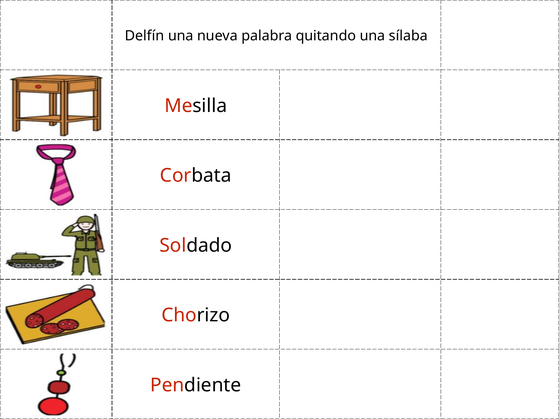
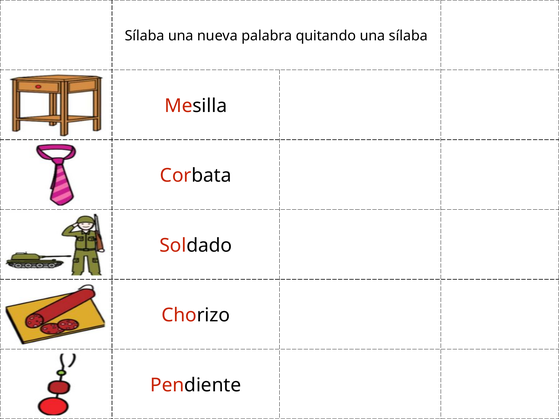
Delfín: Delfín -> Sílaba (145, 36)
